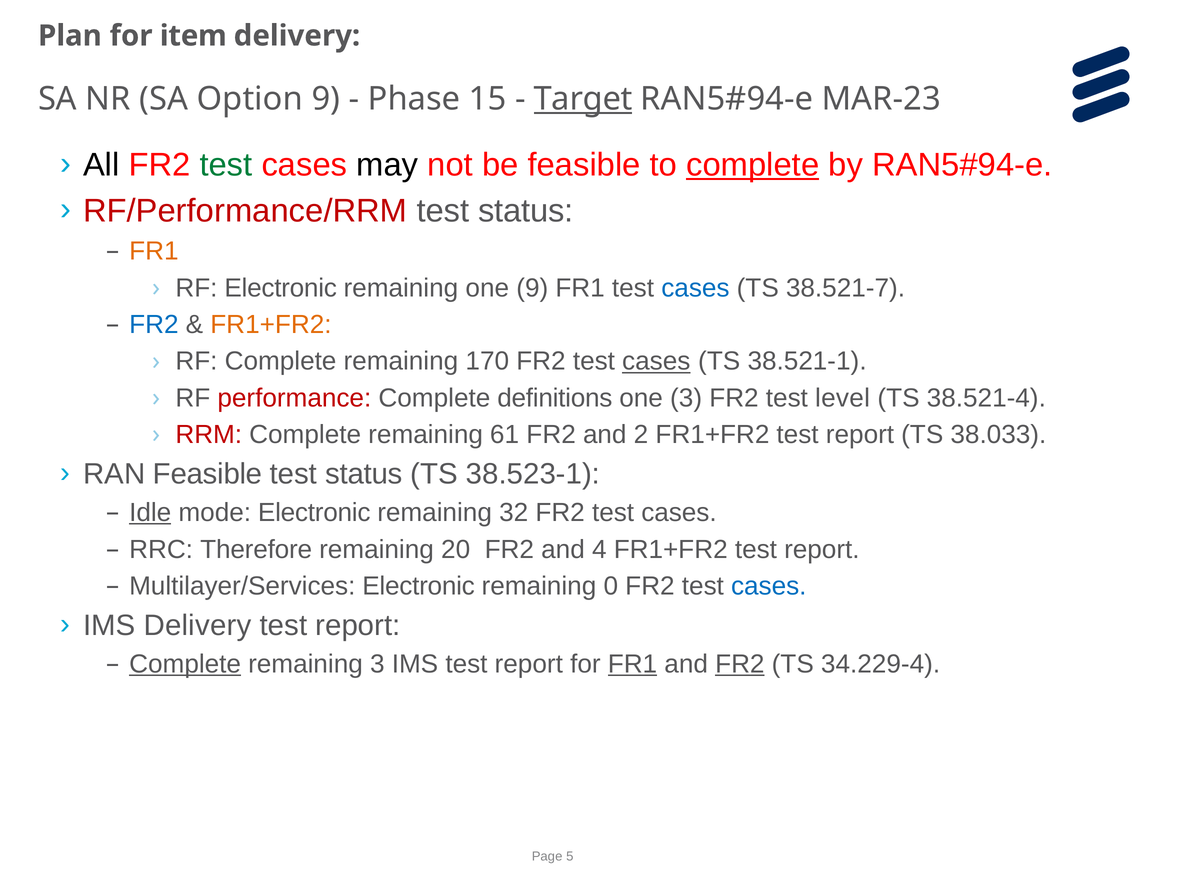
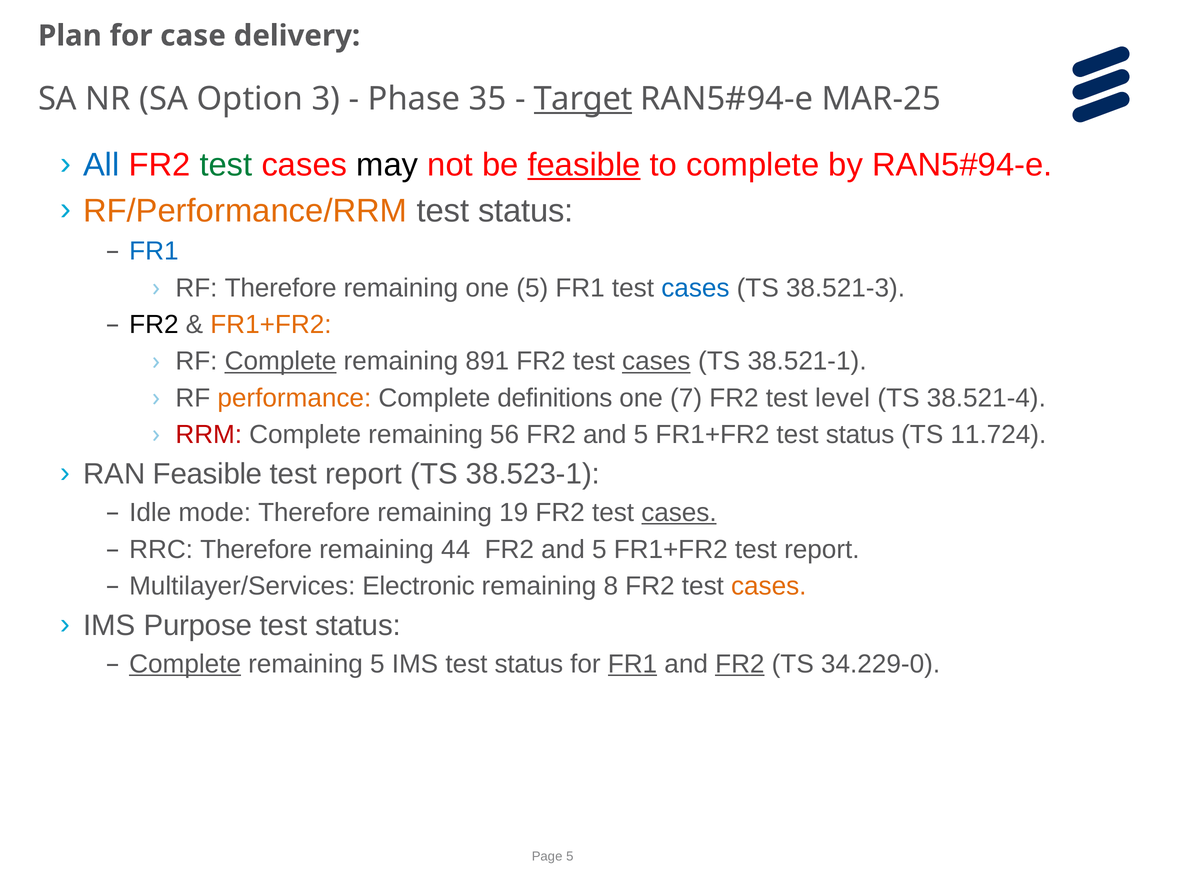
item: item -> case (193, 36)
Option 9: 9 -> 3 (326, 99)
15: 15 -> 35 (488, 99)
MAR-23: MAR-23 -> MAR-25 (881, 99)
All colour: black -> blue (101, 165)
feasible underline: none -> present (584, 165)
complete underline: present -> none (753, 165)
RF/Performance/RRM colour: red -> orange (245, 211)
FR1 colour: orange -> blue (154, 251)
RF Electronic: Electronic -> Therefore (281, 288)
one 9: 9 -> 5 (532, 288)
38.521-7: 38.521-7 -> 38.521-3 (845, 288)
FR2 colour: blue -> black (154, 324)
Complete underline: none -> present (281, 361)
170: 170 -> 891 (487, 361)
performance colour: red -> orange (294, 398)
one 3: 3 -> 7 (686, 398)
61: 61 -> 56 (505, 434)
2: 2 -> 5 (641, 434)
report: report -> status (860, 434)
38.033: 38.033 -> 11.724 (998, 434)
status: status -> report (364, 474)
Idle underline: present -> none (150, 512)
mode Electronic: Electronic -> Therefore (314, 512)
32: 32 -> 19 (514, 512)
cases underline: none -> present (679, 512)
20: 20 -> 44 (456, 549)
4: 4 -> 5 (599, 549)
0: 0 -> 8 (611, 586)
cases colour: blue -> orange (769, 586)
IMS Delivery: Delivery -> Purpose (198, 625)
report: report -> status (358, 625)
remaining 3: 3 -> 5 (377, 664)
IMS test report: report -> status (529, 664)
34.229-4: 34.229-4 -> 34.229-0 (881, 664)
